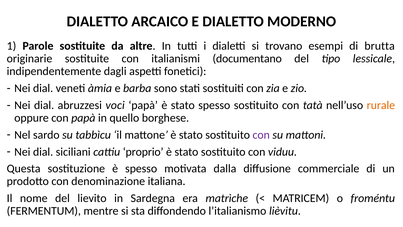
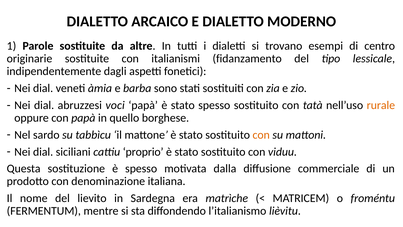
brutta: brutta -> centro (380, 46)
documentano: documentano -> fidanzamento (247, 59)
con colour: purple -> orange (261, 135)
